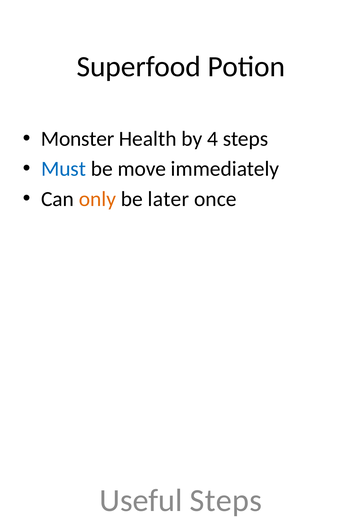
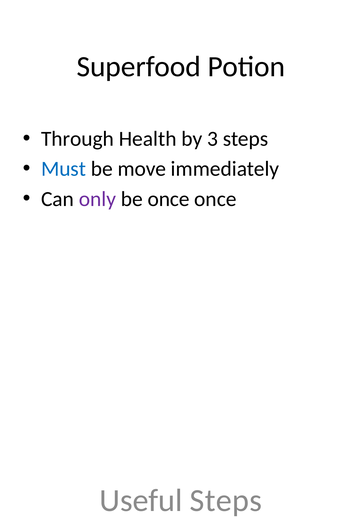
Monster: Monster -> Through (78, 139)
4: 4 -> 3 (213, 139)
only colour: orange -> purple (97, 199)
be later: later -> once (169, 199)
